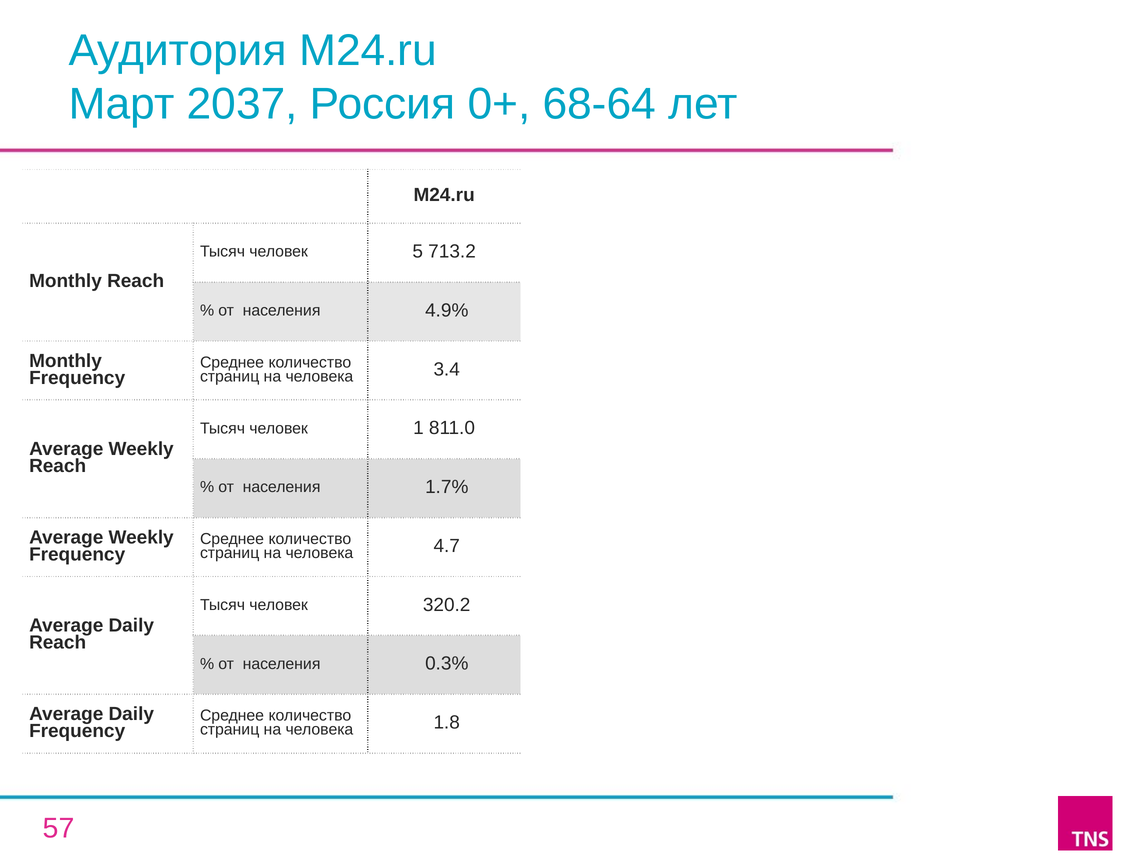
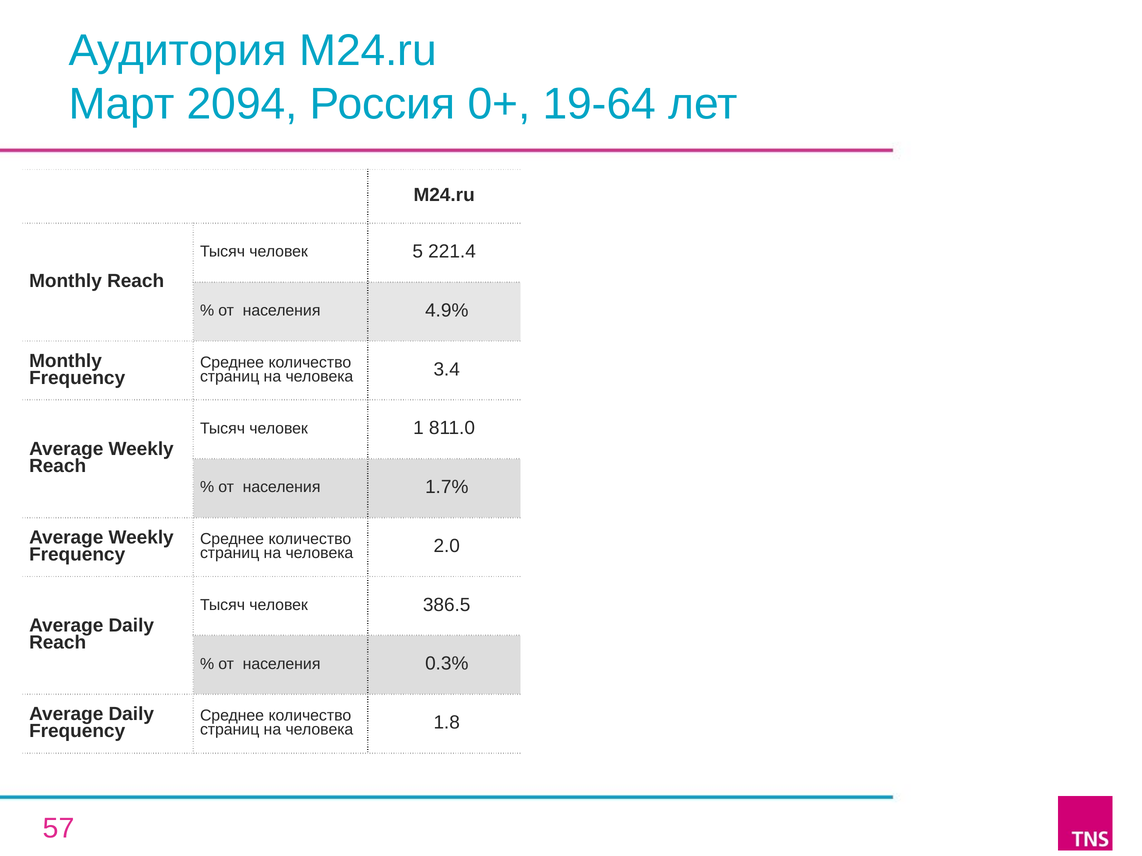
2037: 2037 -> 2094 (242, 104)
68-64: 68-64 -> 19-64 (599, 104)
713.2: 713.2 -> 221.4 (452, 252)
4.7: 4.7 -> 2.0 (447, 546)
320.2: 320.2 -> 386.5 (447, 605)
